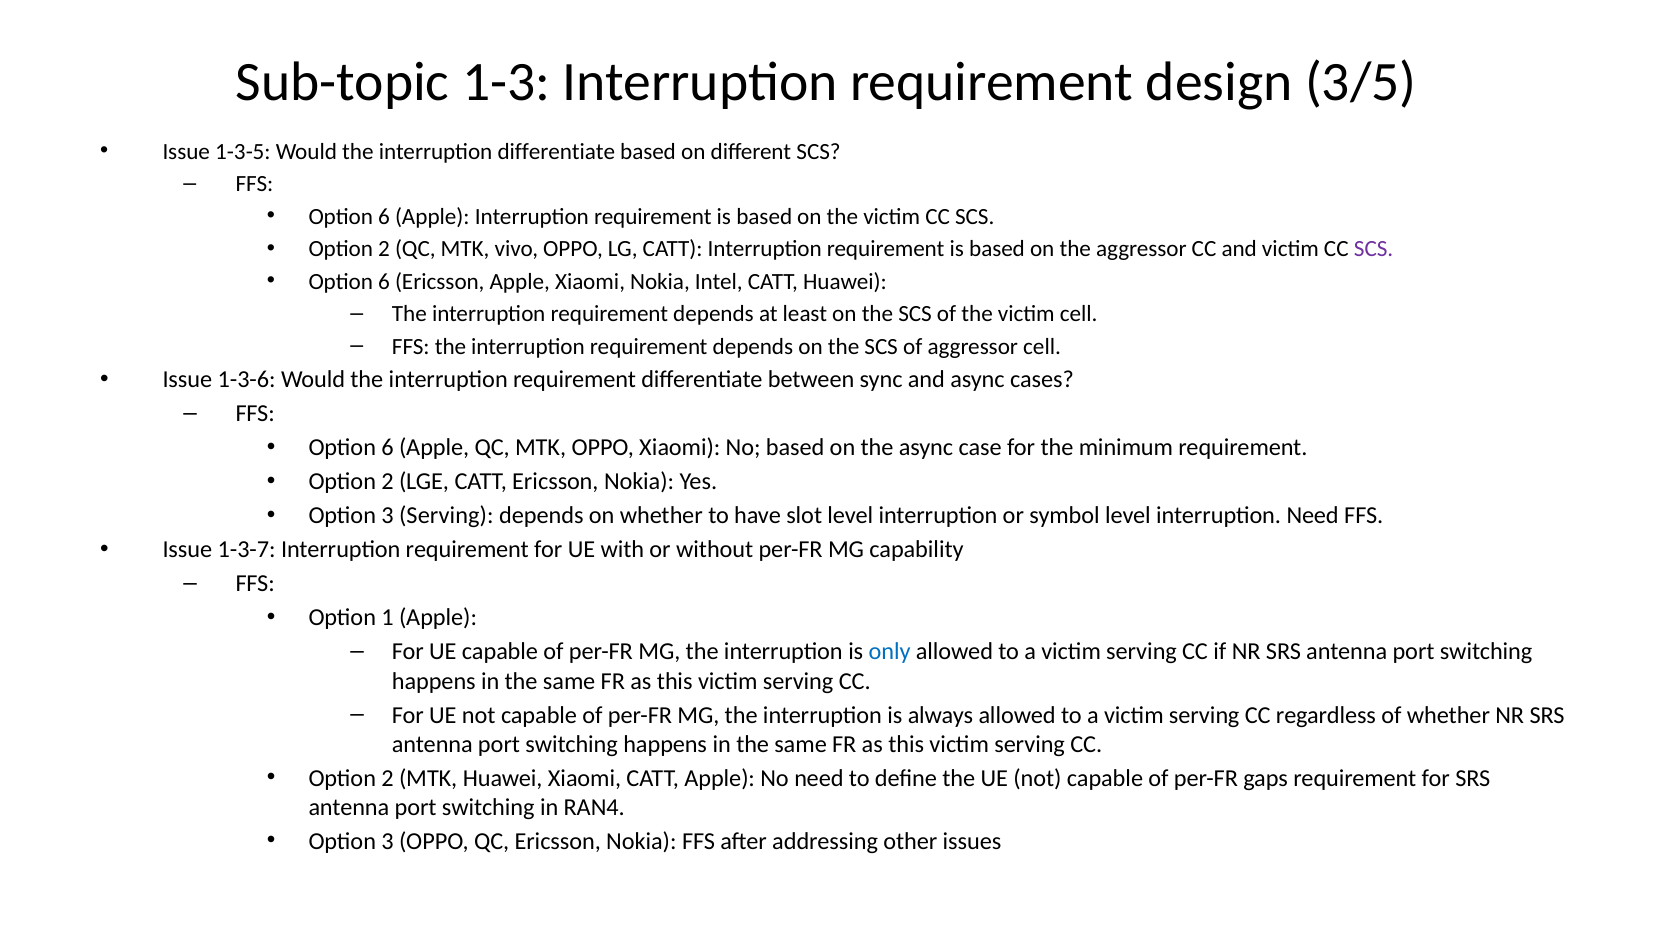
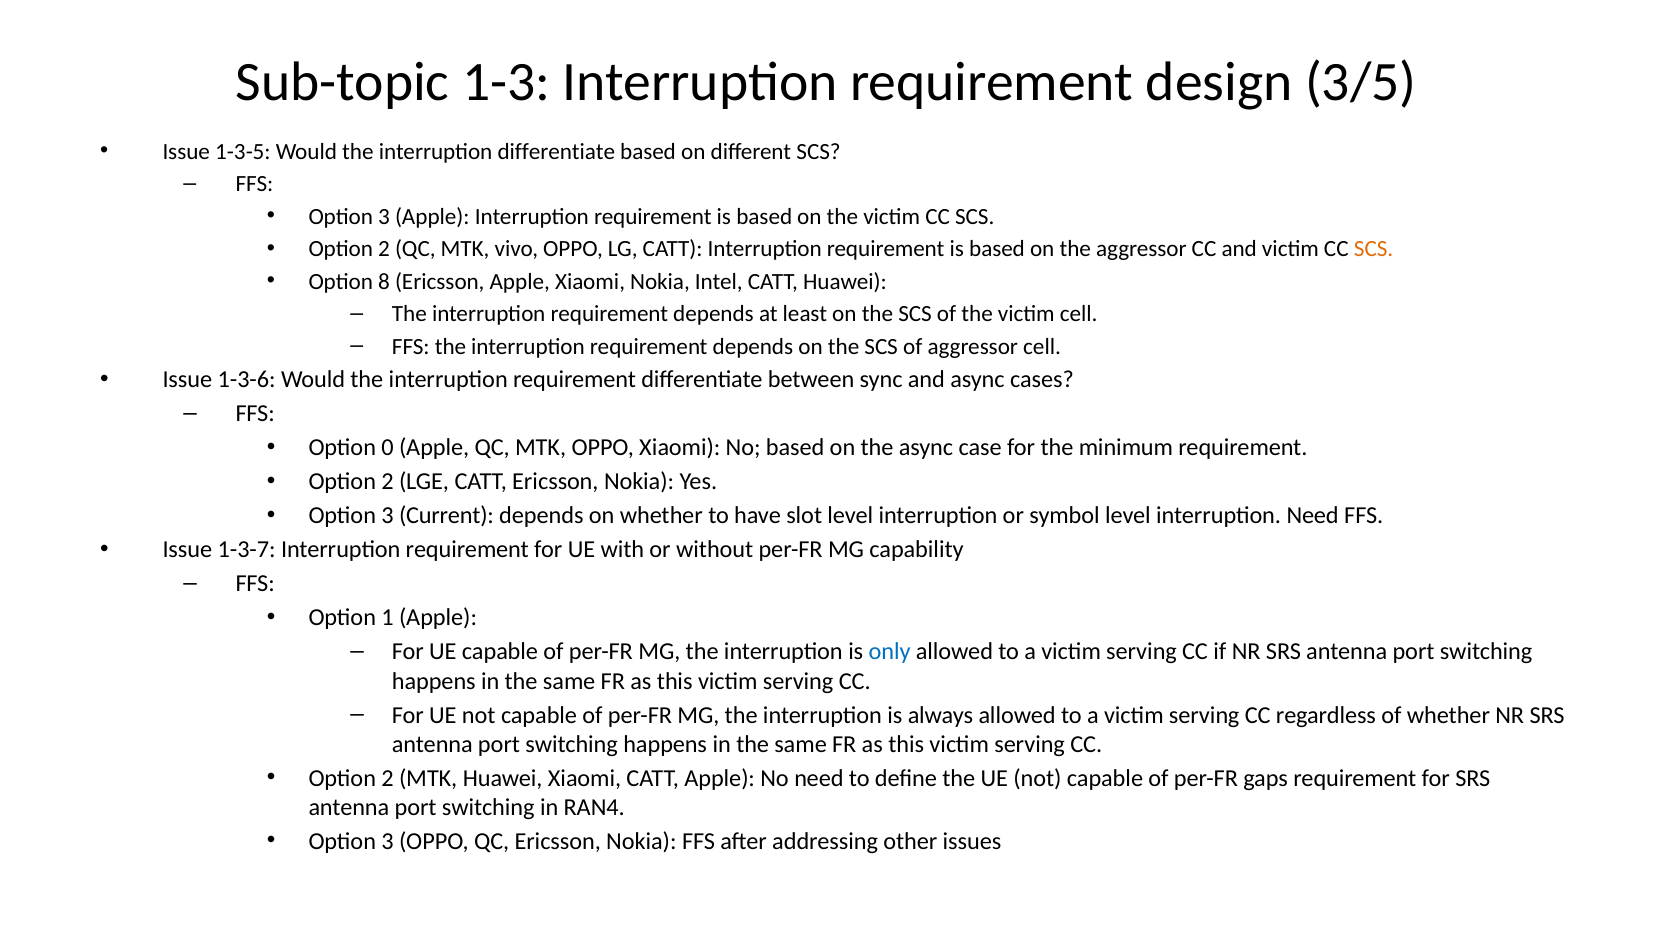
6: 6 -> 3 (384, 216)
SCS colour: purple -> orange (1374, 249)
6: 6 -> 8 (384, 281)
6: 6 -> 0 (387, 448)
3 Serving: Serving -> Current (446, 516)
